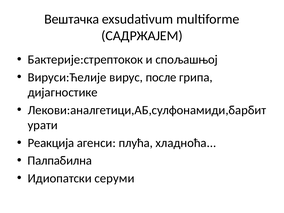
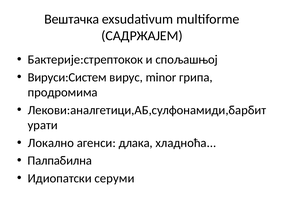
Вируси:Ћелије: Вируси:Ћелије -> Вируси:Систем (67, 77)
после: после -> minor (161, 77)
дијагностике: дијагностике -> продромима (63, 92)
Реакција: Реакција -> Локално (51, 143)
плућа: плућа -> длака (136, 143)
